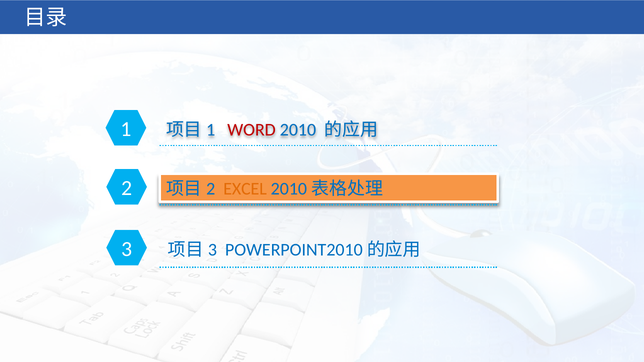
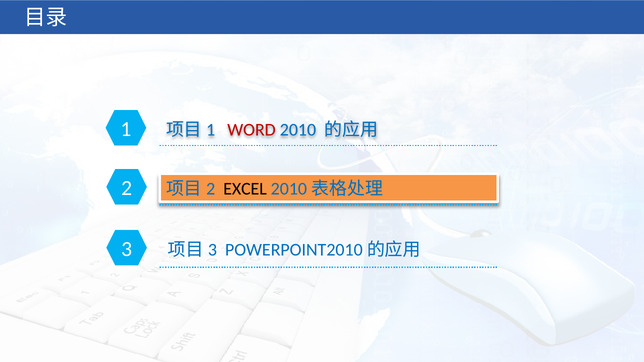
EXCEL colour: orange -> black (245, 189)
